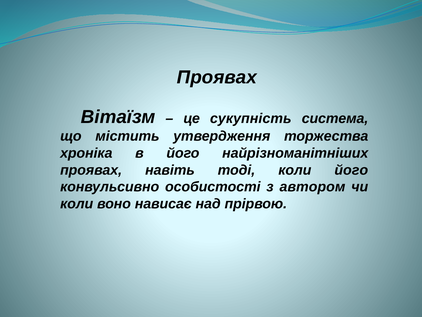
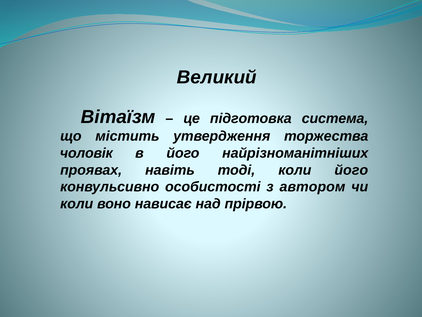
Проявах: Проявах -> Великий (217, 77)
сукупність: сукупність -> підготовка (251, 118)
хроніка: хроніка -> чоловік (86, 153)
